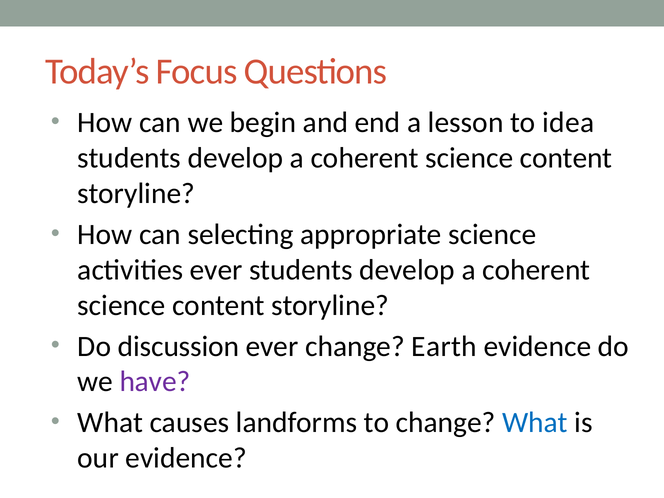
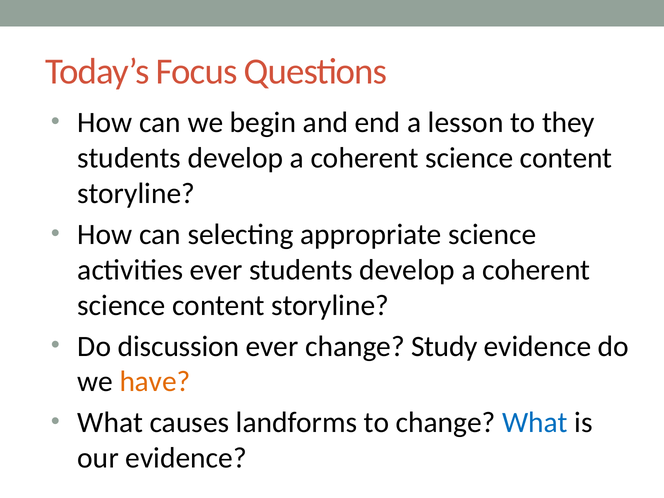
idea: idea -> they (568, 123)
Earth: Earth -> Study (444, 346)
have colour: purple -> orange (155, 382)
